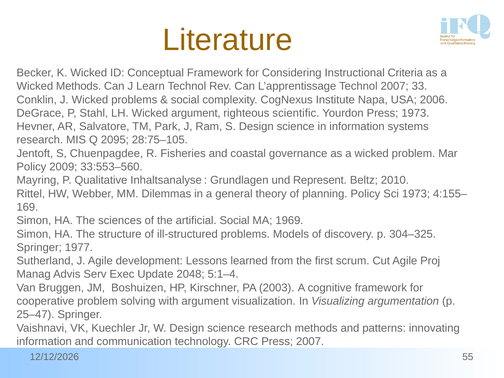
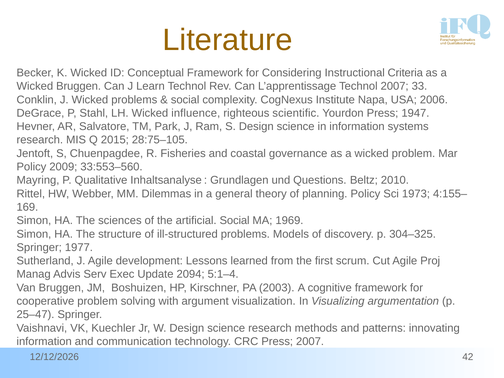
Wicked Methods: Methods -> Bruggen (79, 86)
Wicked argument: argument -> influence (196, 113)
Press 1973: 1973 -> 1947 (415, 113)
2095: 2095 -> 2015 (115, 140)
Represent: Represent -> Questions (320, 180)
2048: 2048 -> 2094 (191, 274)
55: 55 -> 42 (468, 357)
